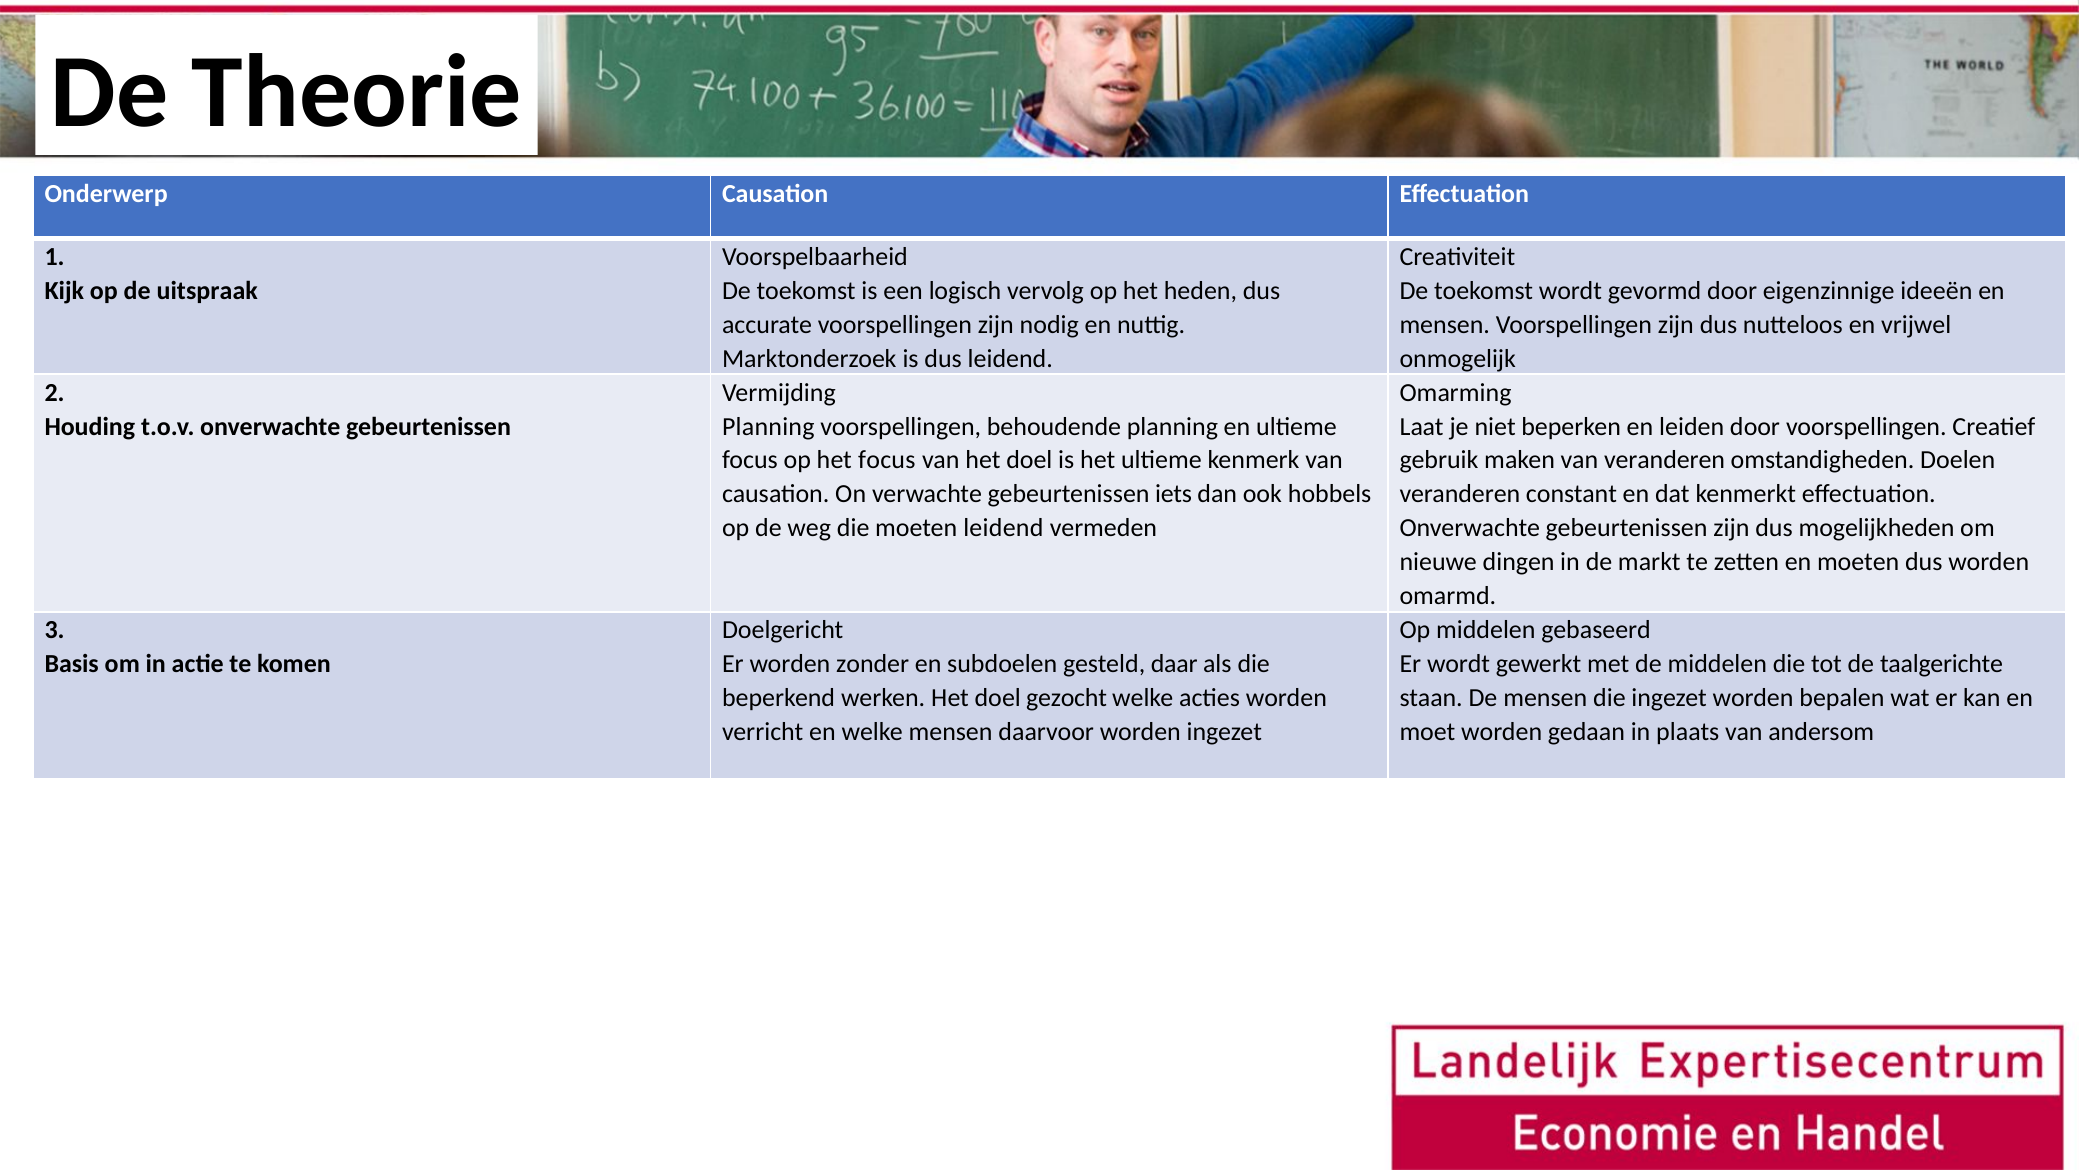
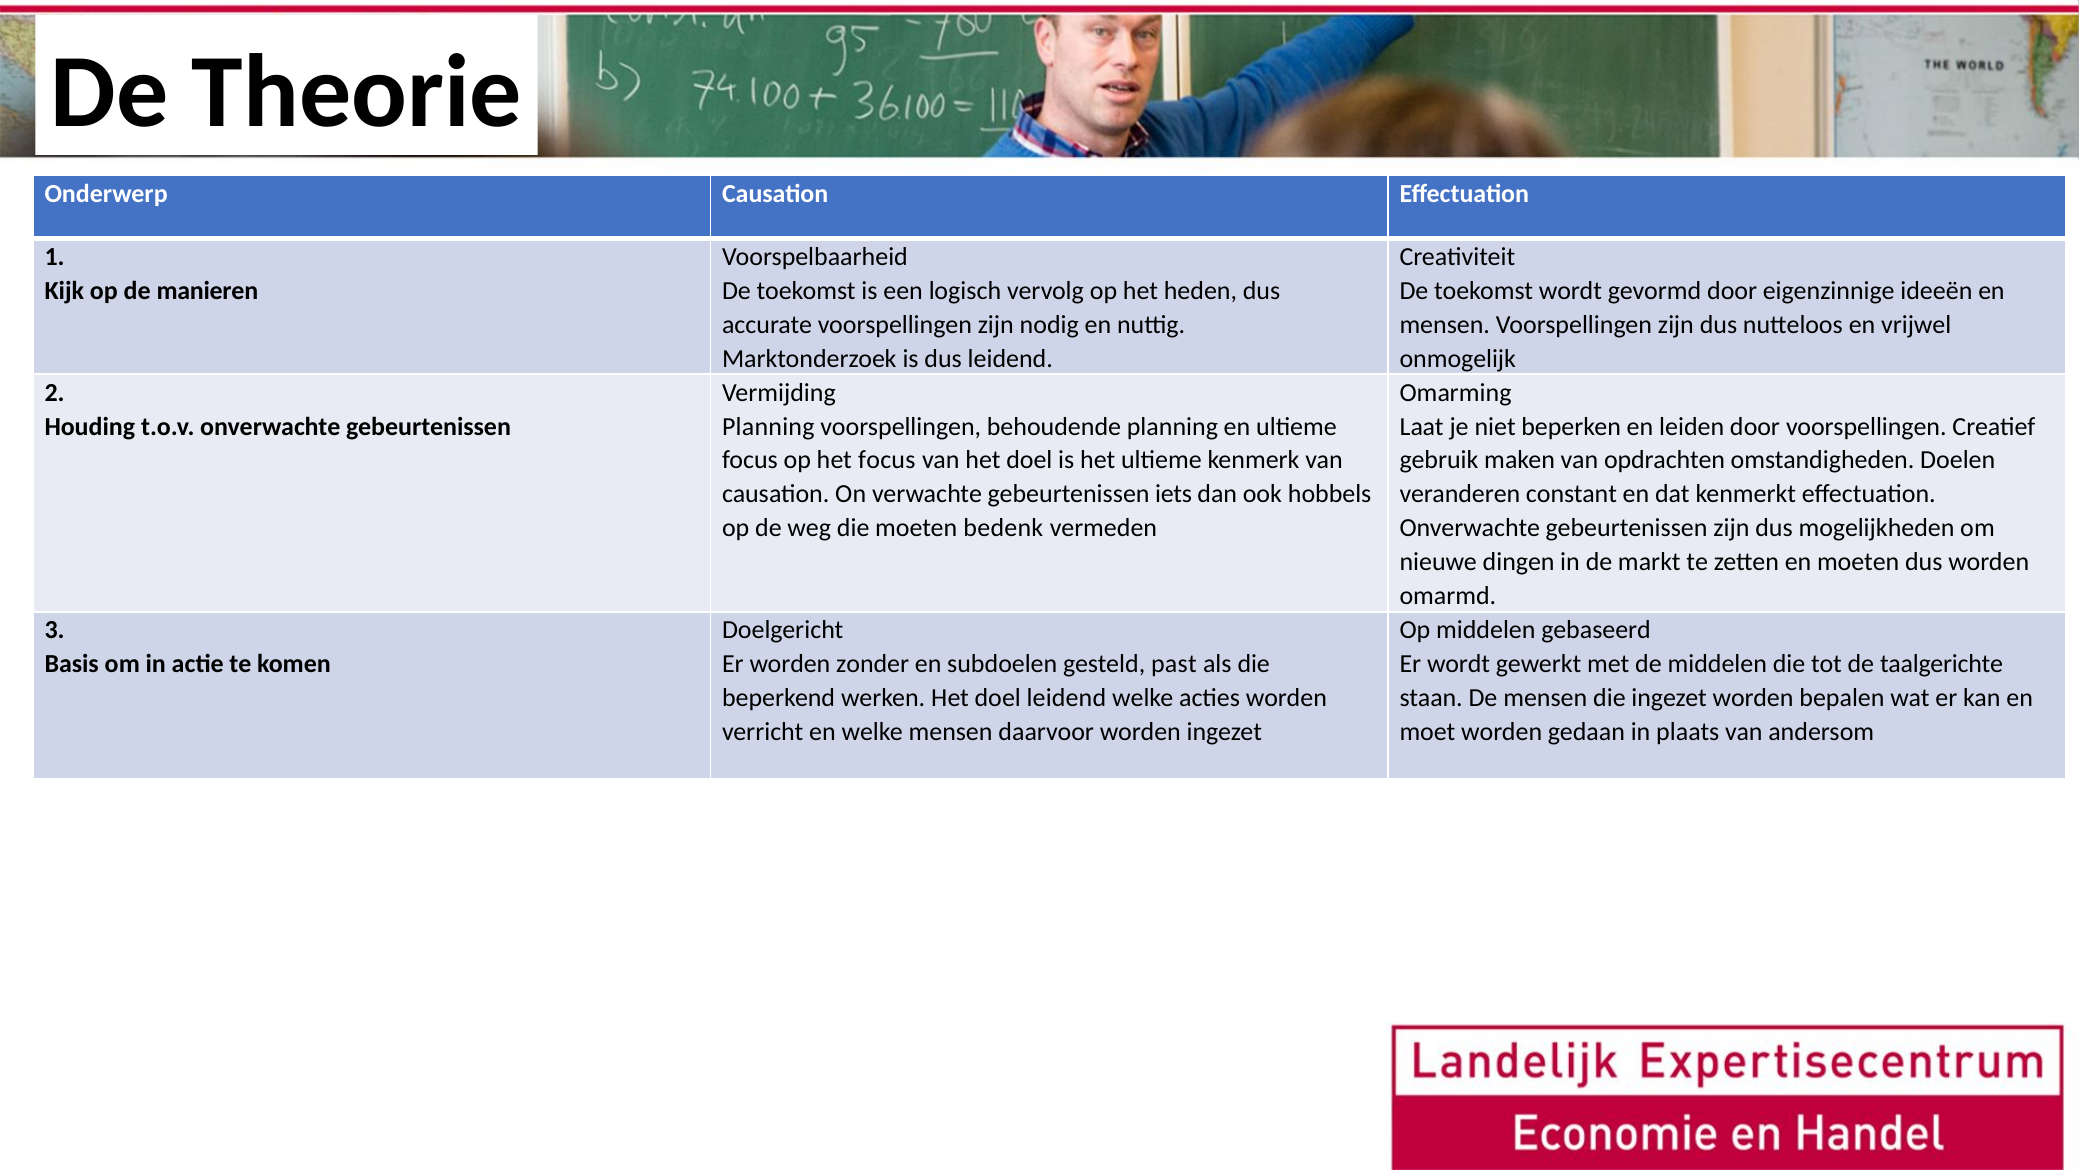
uitspraak: uitspraak -> manieren (207, 291)
van veranderen: veranderen -> opdrachten (1665, 460)
moeten leidend: leidend -> bedenk (1003, 528)
daar: daar -> past (1174, 664)
doel gezocht: gezocht -> leidend (1066, 697)
